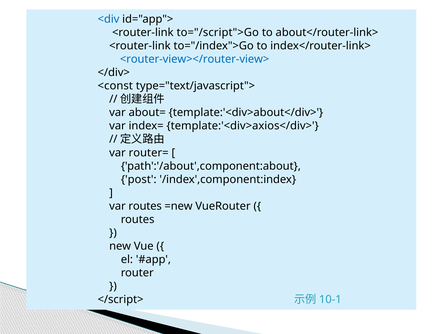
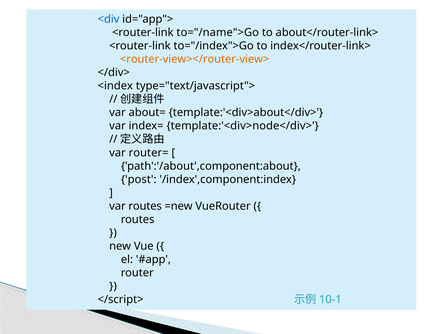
to="/script">Go: to="/script">Go -> to="/name">Go (218, 32)
<router-view></router-view> colour: blue -> orange (195, 59)
<const: <const -> <index (115, 86)
template:'<div>axios</div>: template:'<div>axios</div> -> template:'<div>node</div> (243, 126)
